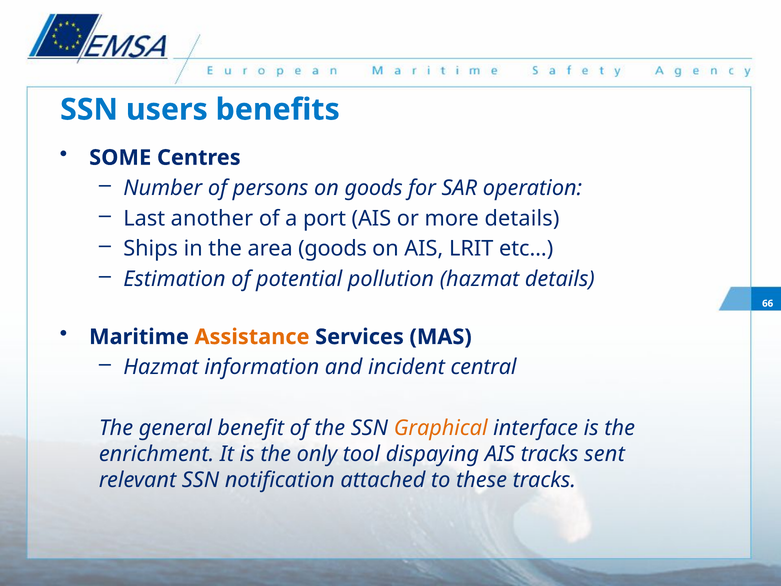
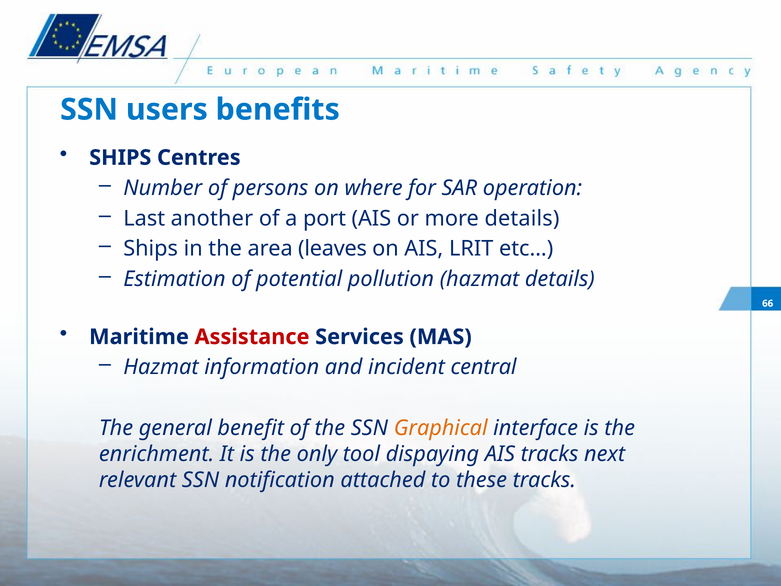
SOME: SOME -> SHIPS (120, 158)
on goods: goods -> where (374, 188)
area goods: goods -> leaves (333, 249)
Assistance colour: orange -> red (252, 337)
sent: sent -> next (605, 454)
